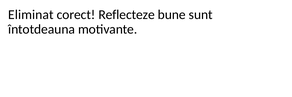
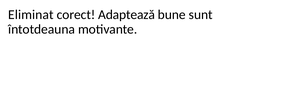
Reflecteze: Reflecteze -> Adaptează (127, 15)
